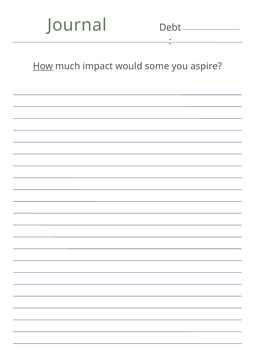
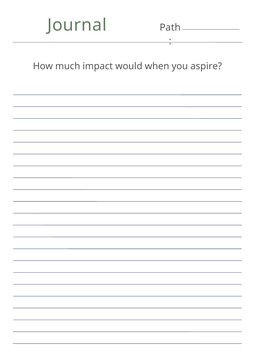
Debt: Debt -> Path (170, 28)
How underline: present -> none (43, 66)
some: some -> when (157, 66)
